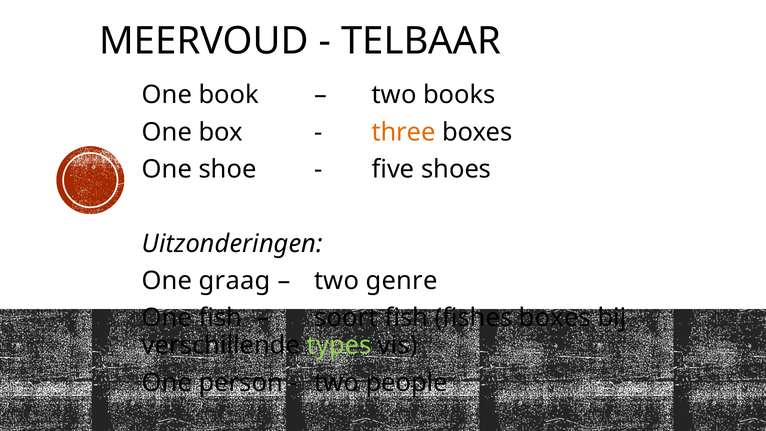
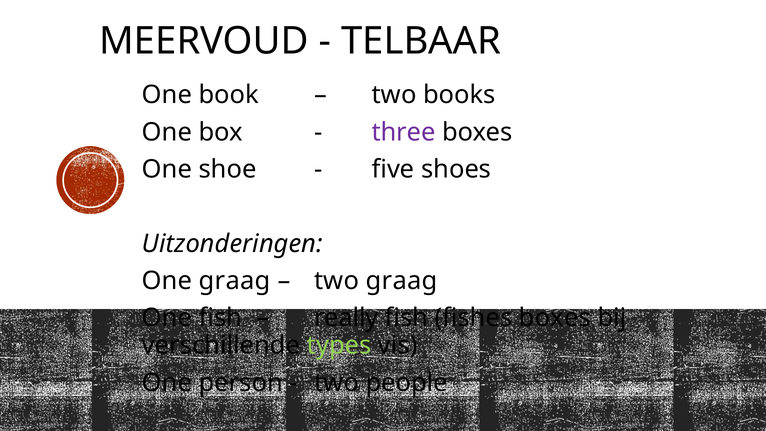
three colour: orange -> purple (404, 132)
two genre: genre -> graag (402, 281)
soort: soort -> really (346, 318)
